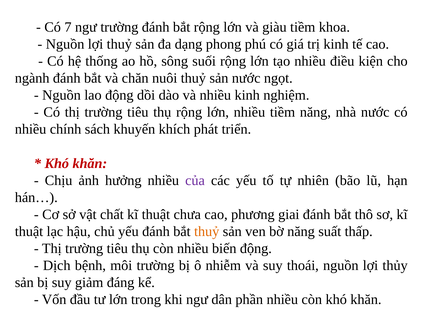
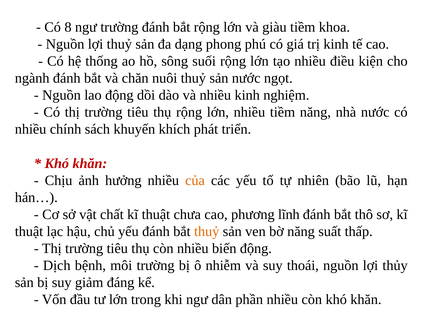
7: 7 -> 8 (68, 27)
của colour: purple -> orange (195, 180)
giai: giai -> lĩnh (289, 214)
